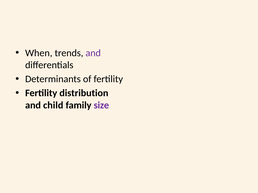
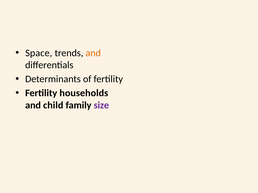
When: When -> Space (39, 53)
and colour: purple -> orange (93, 53)
distribution: distribution -> households (84, 93)
